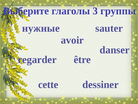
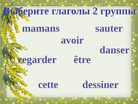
3: 3 -> 2 (95, 11)
нужные: нужные -> mamans (41, 28)
